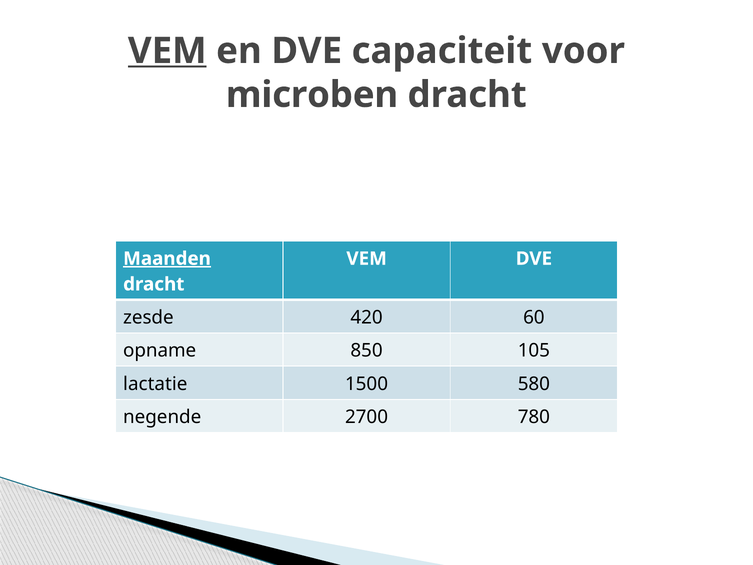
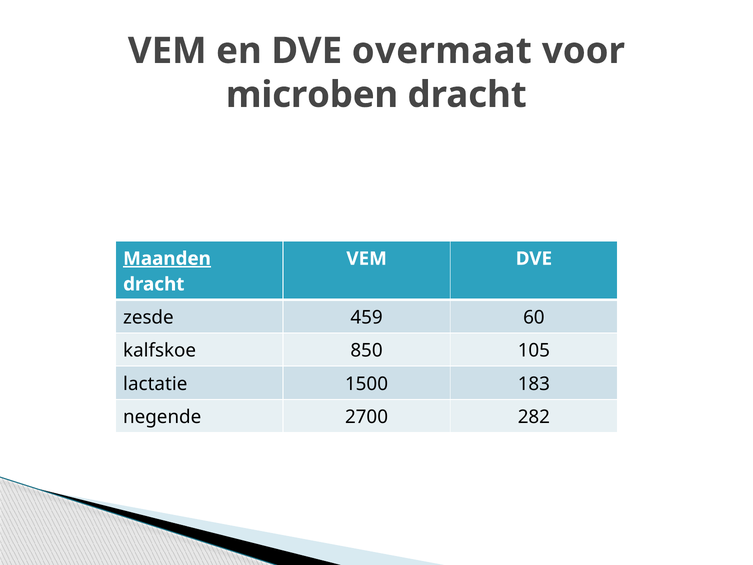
VEM underline: present -> none (167, 51)
capaciteit: capaciteit -> overmaat (442, 51)
420: 420 -> 459 (367, 317)
opname: opname -> kalfskoe (160, 350)
580: 580 -> 183 (534, 384)
780: 780 -> 282 (534, 417)
